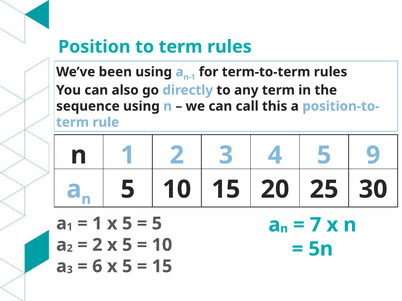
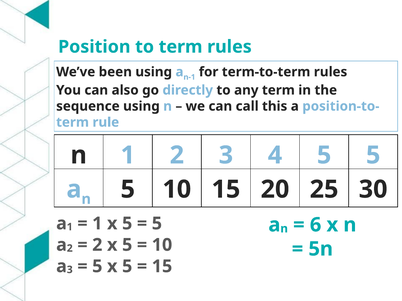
5 9: 9 -> 5 (373, 155)
7: 7 -> 6 (316, 225)
6: 6 -> 5 (97, 267)
